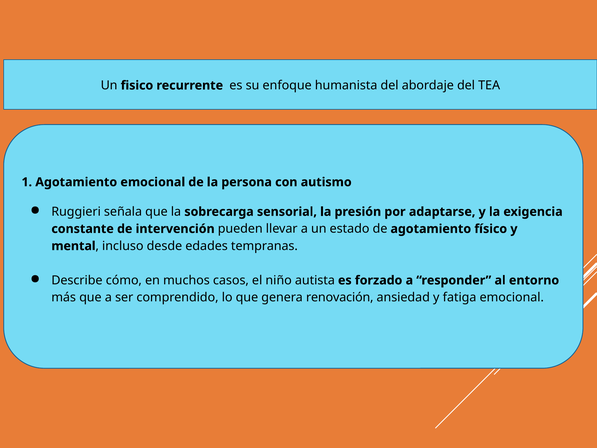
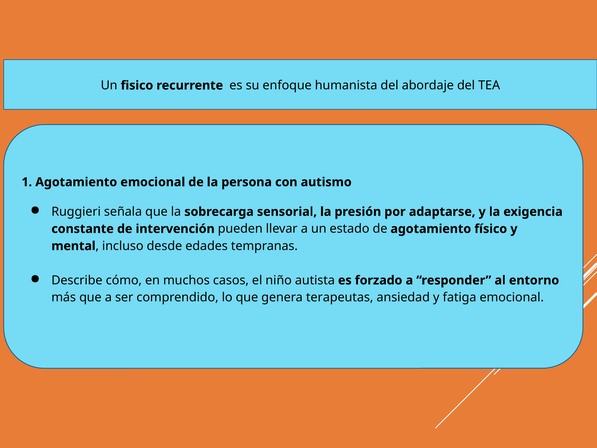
renovación: renovación -> terapeutas (340, 297)
